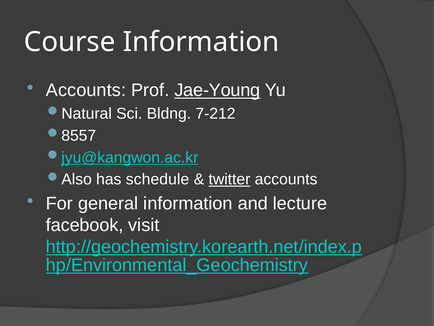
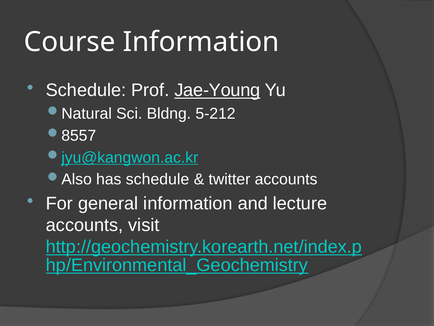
Accounts: Accounts -> Schedule (86, 90)
7-212: 7-212 -> 5-212 (215, 113)
twitter underline: present -> none (229, 179)
facebook: facebook -> accounts (85, 225)
